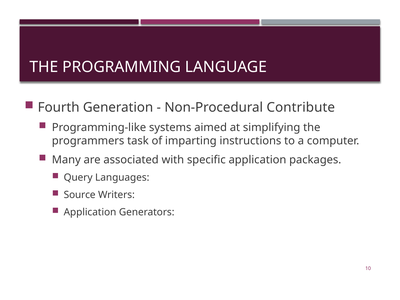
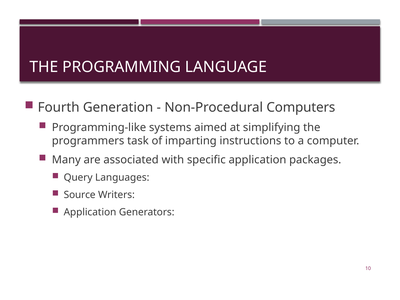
Contribute: Contribute -> Computers (301, 107)
